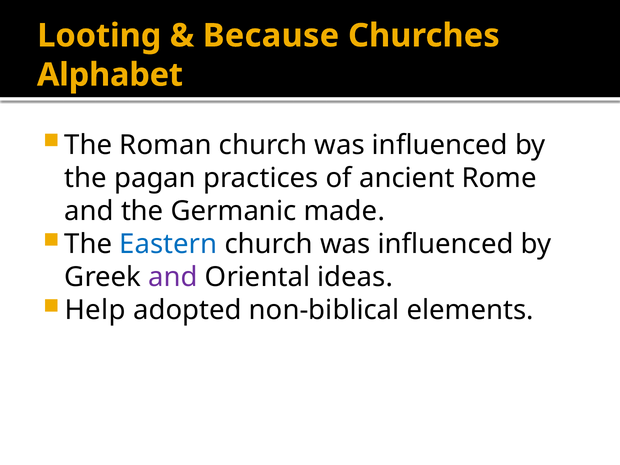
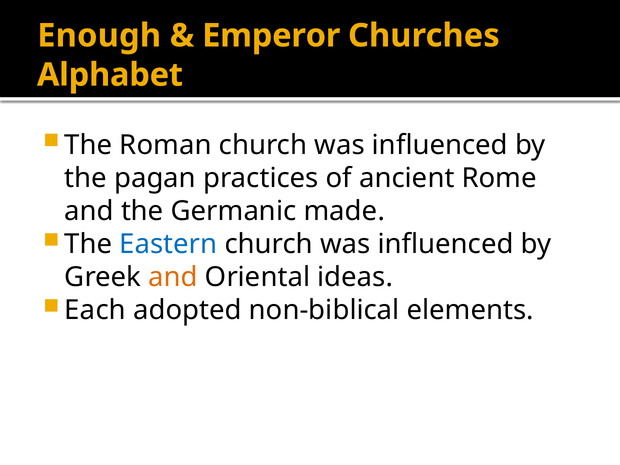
Looting: Looting -> Enough (99, 36)
Because: Because -> Emperor (271, 36)
and colour: purple -> orange (173, 277)
Help: Help -> Each (95, 310)
